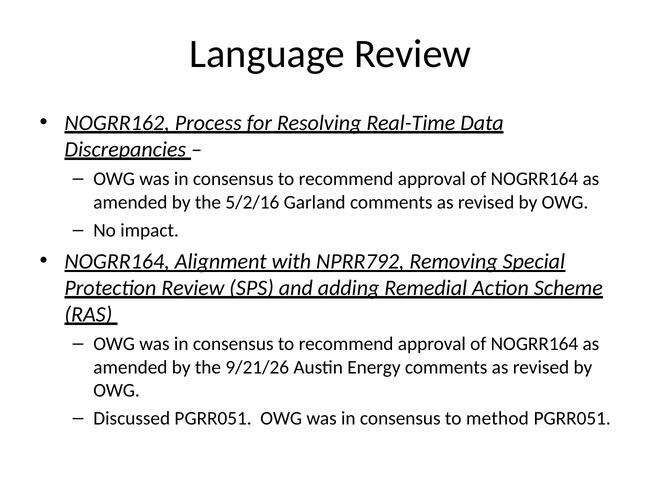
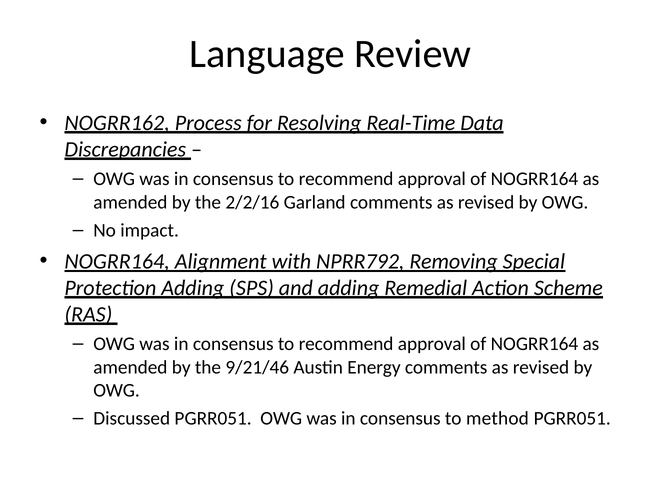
5/2/16: 5/2/16 -> 2/2/16 (252, 202)
Protection Review: Review -> Adding (193, 288)
9/21/26: 9/21/26 -> 9/21/46 (257, 367)
